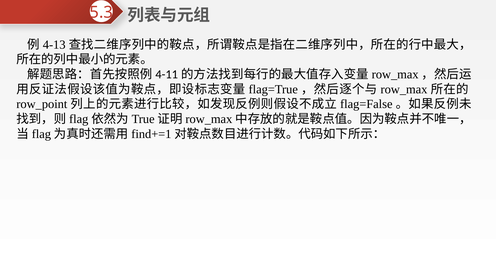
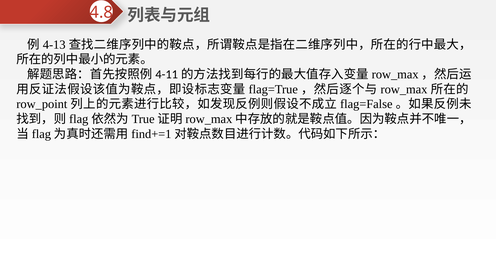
5.3: 5.3 -> 4.8 (101, 12)
